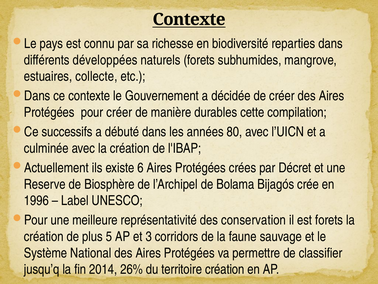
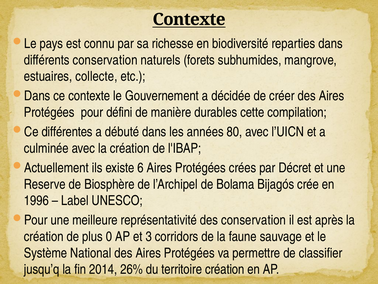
différents développées: développées -> conservation (105, 60)
pour créer: créer -> défini (119, 112)
successifs: successifs -> différentes (67, 132)
est forets: forets -> après (329, 220)
5: 5 -> 0 (109, 236)
